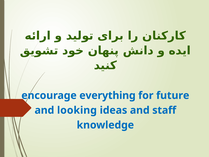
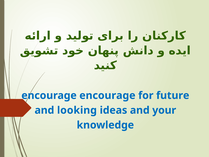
encourage everything: everything -> encourage (107, 95)
staff: staff -> your (164, 110)
